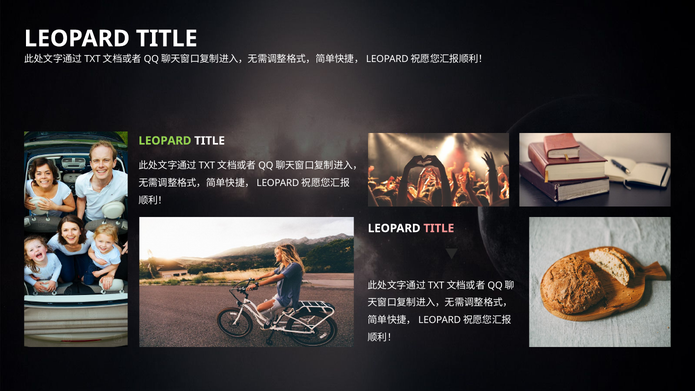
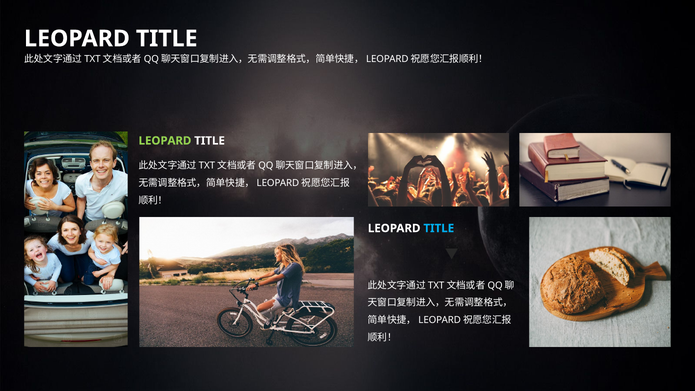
TITLE colour: pink -> light blue (439, 228)
